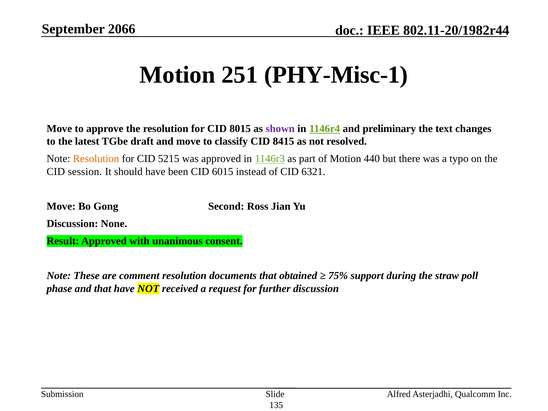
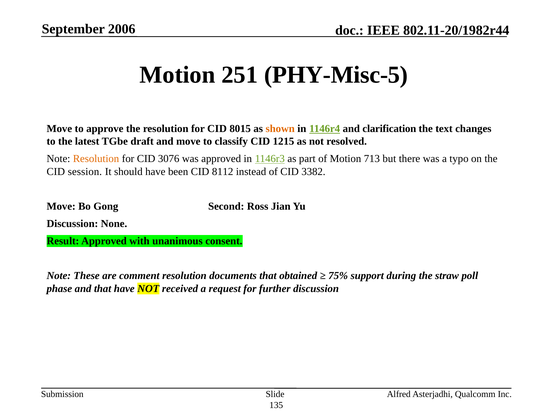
2066: 2066 -> 2006 (122, 29)
PHY-Misc-1: PHY-Misc-1 -> PHY-Misc-5 (336, 75)
shown colour: purple -> orange (280, 129)
preliminary: preliminary -> clarification (389, 129)
8415: 8415 -> 1215 (283, 141)
5215: 5215 -> 3076 (169, 159)
440: 440 -> 713 (372, 159)
6015: 6015 -> 8112 (223, 172)
6321: 6321 -> 3382 (313, 172)
